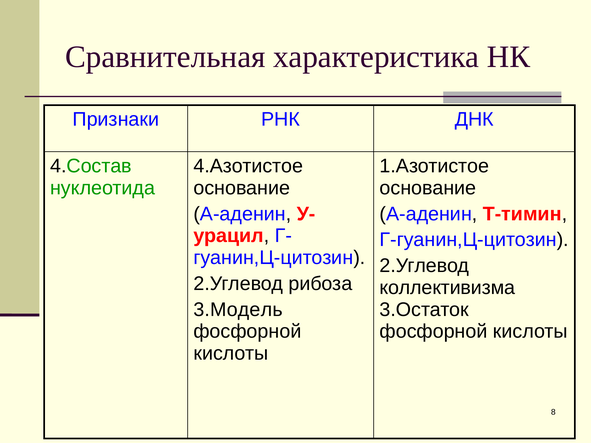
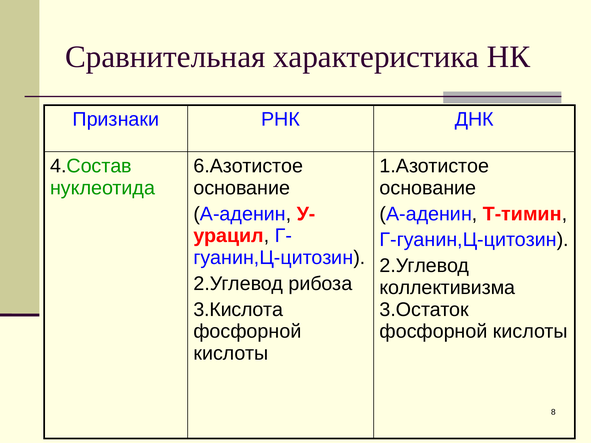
4.Азотистое: 4.Азотистое -> 6.Азотистое (248, 166)
3.Модель: 3.Модель -> 3.Кислота (238, 310)
